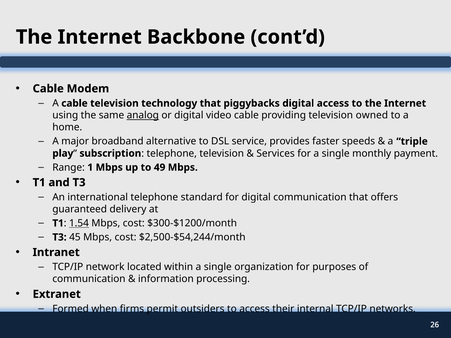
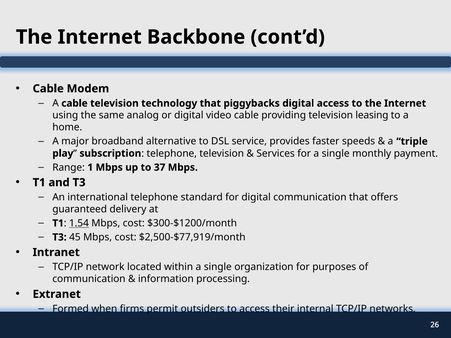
analog underline: present -> none (143, 115)
owned: owned -> leasing (372, 115)
49: 49 -> 37 (160, 168)
$2,500-$54,244/month: $2,500-$54,244/month -> $2,500-$77,919/month (192, 237)
